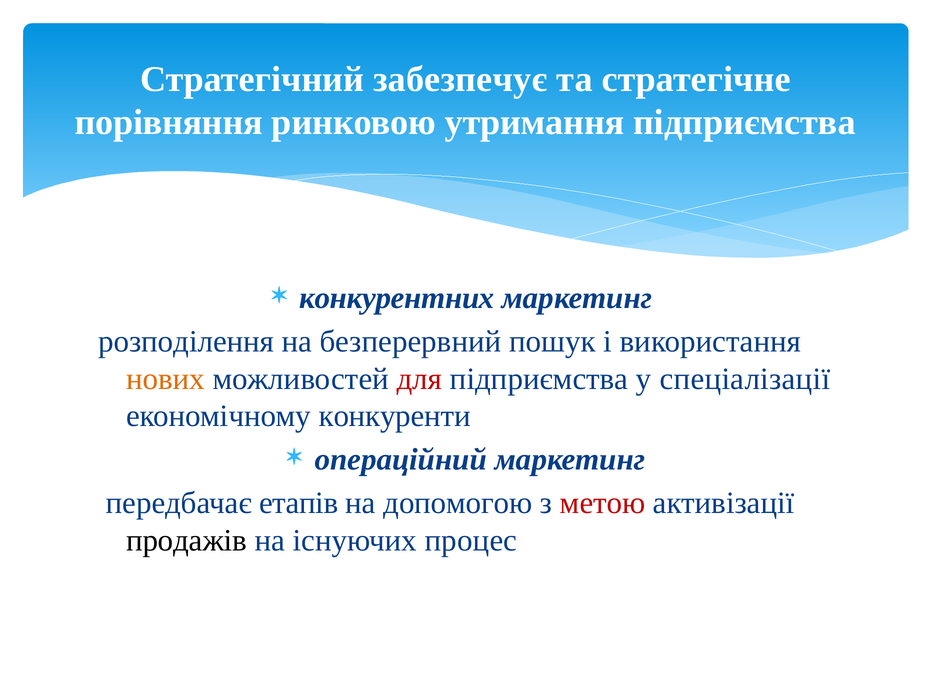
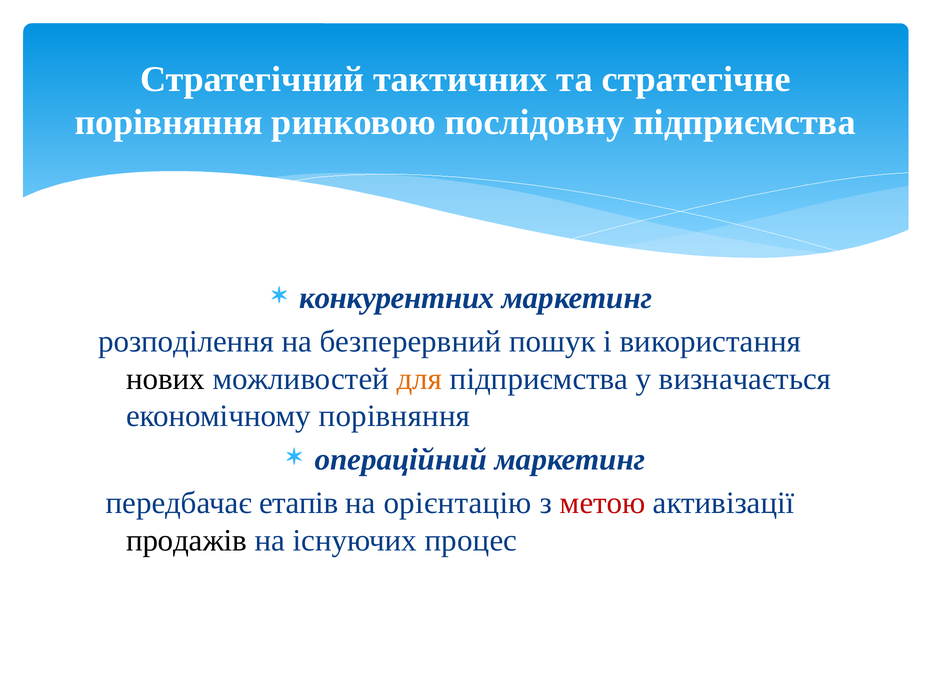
забезпечує: забезпечує -> тактичних (460, 79)
утримання: утримання -> послідовну (535, 122)
нових colour: orange -> black (165, 379)
для colour: red -> orange (419, 379)
спеціалізації: спеціалізації -> визначається (745, 379)
економічному конкуренти: конкуренти -> порівняння (394, 416)
допомогою: допомогою -> орієнтацію (458, 503)
